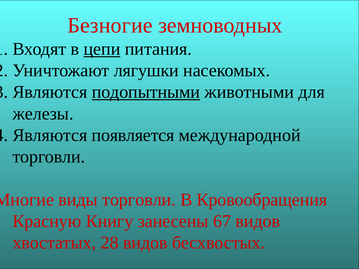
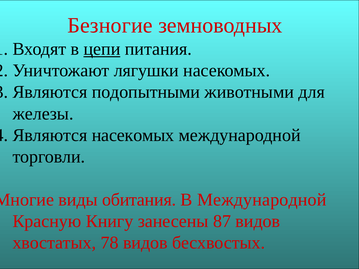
подопытными underline: present -> none (146, 92)
появляется: появляется -> насекомых (133, 135)
виды торговли: торговли -> обитания (139, 200)
В Кровообращения: Кровообращения -> Международной (262, 200)
67: 67 -> 87 (222, 221)
28: 28 -> 78 (110, 243)
